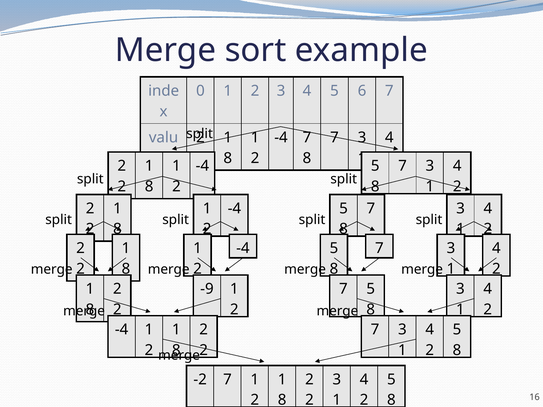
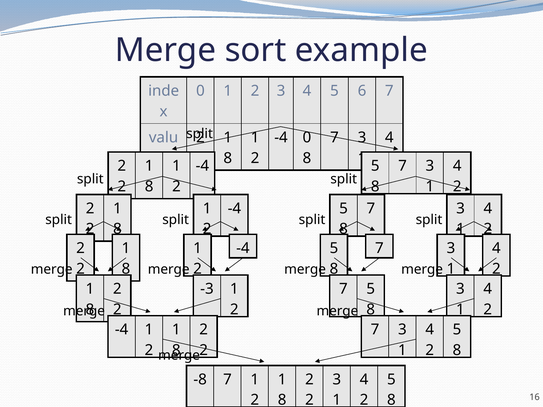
-4 7: 7 -> 0 (307, 138)
-9: -9 -> -3 (207, 289)
-2: -2 -> -8 (200, 380)
